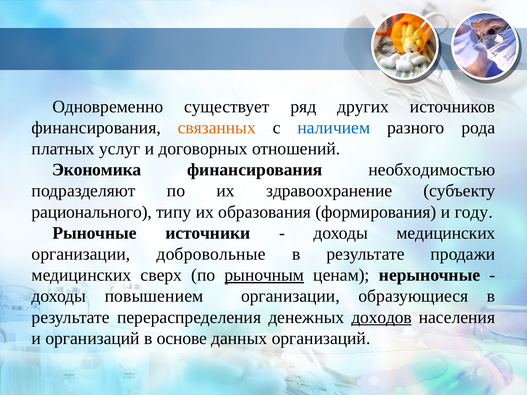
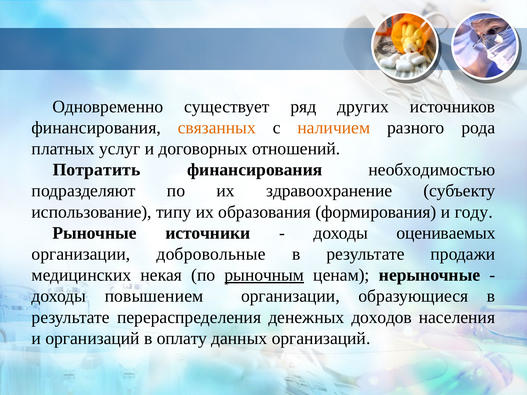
наличием colour: blue -> orange (334, 128)
Экономика: Экономика -> Потратить (97, 170)
рационального: рационального -> использование (92, 212)
доходы медицинских: медицинских -> оцениваемых (446, 233)
сверх: сверх -> некая (161, 275)
доходов underline: present -> none (382, 317)
основе: основе -> оплату (182, 339)
